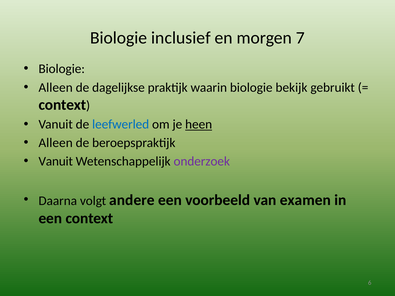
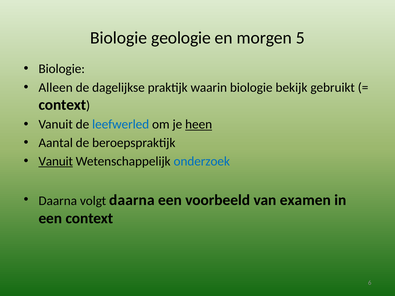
inclusief: inclusief -> geologie (181, 38)
7: 7 -> 5 (300, 38)
Alleen: Alleen -> Aantal (56, 143)
Vanuit underline: none -> present (56, 161)
onderzoek colour: purple -> blue (202, 161)
volgt andere: andere -> daarna (132, 200)
